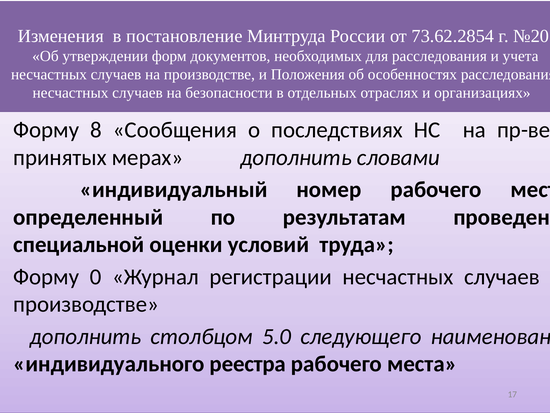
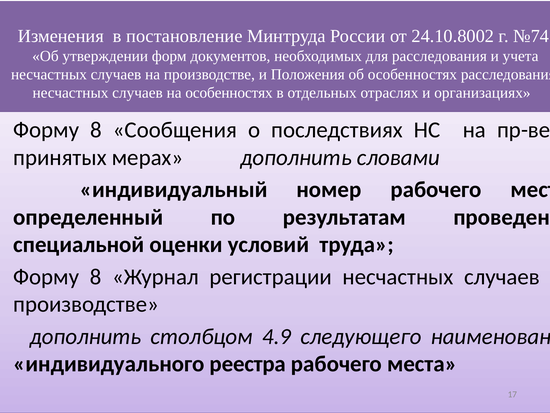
73.62.2854: 73.62.2854 -> 24.10.8002 (453, 36)
№20: №20 -> №74 (531, 36)
на безопасности: безопасности -> особенностях (229, 93)
0: 0 -> 8 (95, 276)
5.0: 5.0 -> 4.9 (277, 336)
